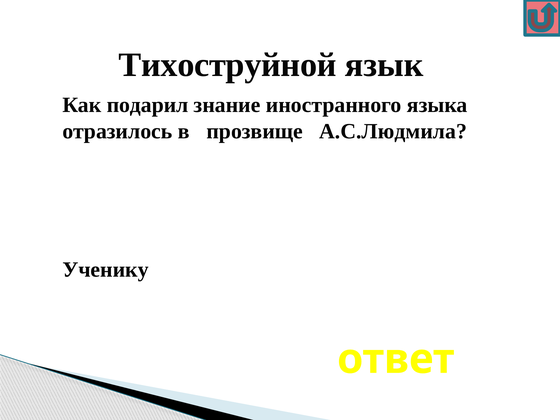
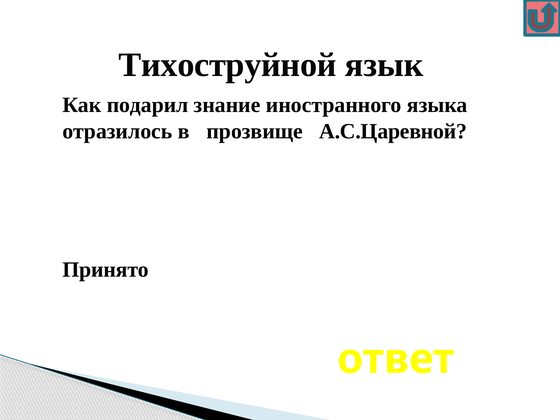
А.С.Людмила: А.С.Людмила -> А.С.Царевной (393, 131)
Ученику: Ученику -> Принято (106, 270)
